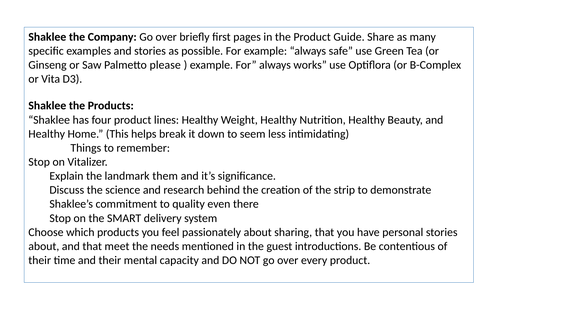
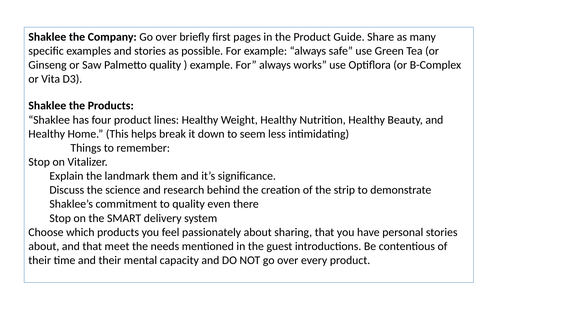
Palmetto please: please -> quality (165, 65)
